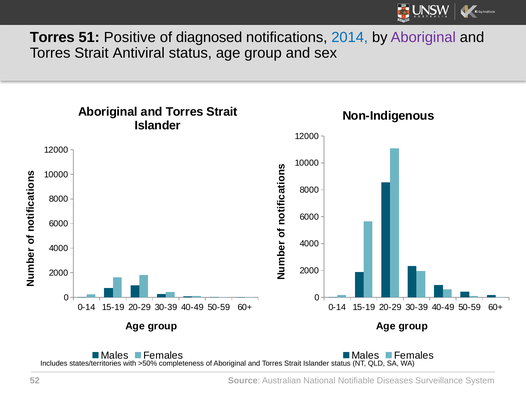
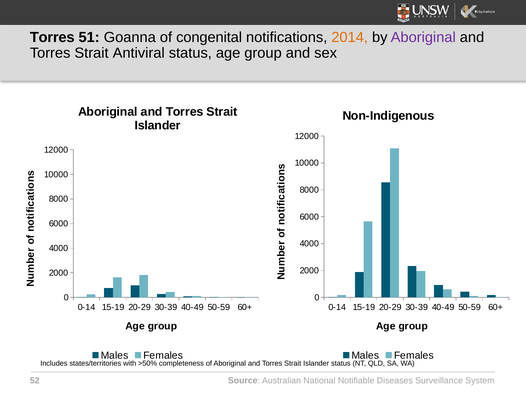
Positive: Positive -> Goanna (130, 37)
diagnosed: diagnosed -> congenital (209, 37)
2014 colour: blue -> orange (350, 37)
